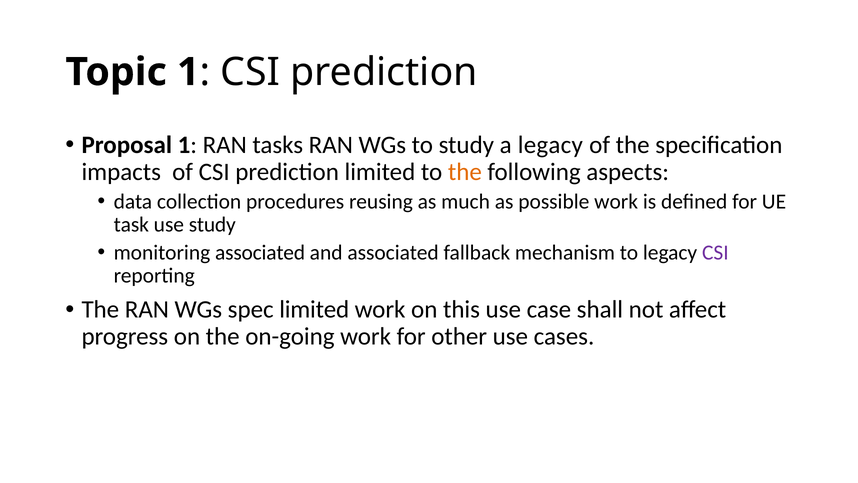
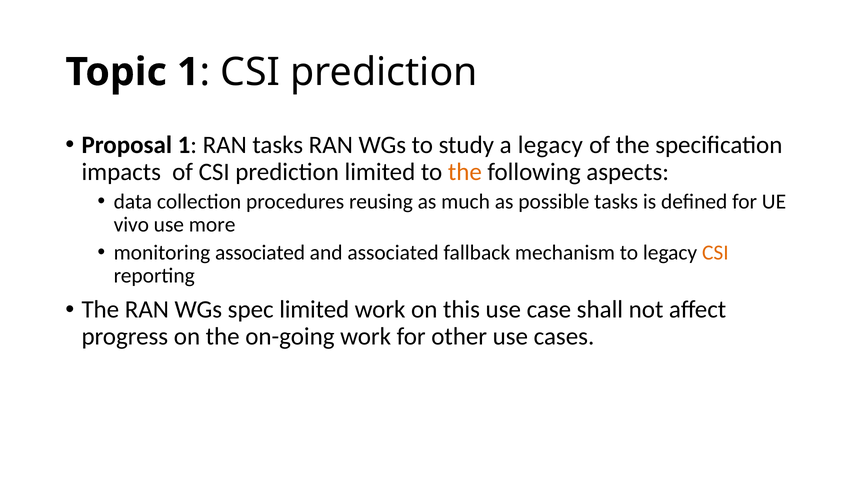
possible work: work -> tasks (616, 202)
task: task -> vivo (131, 225)
use study: study -> more (212, 225)
CSI colour: purple -> orange (715, 252)
